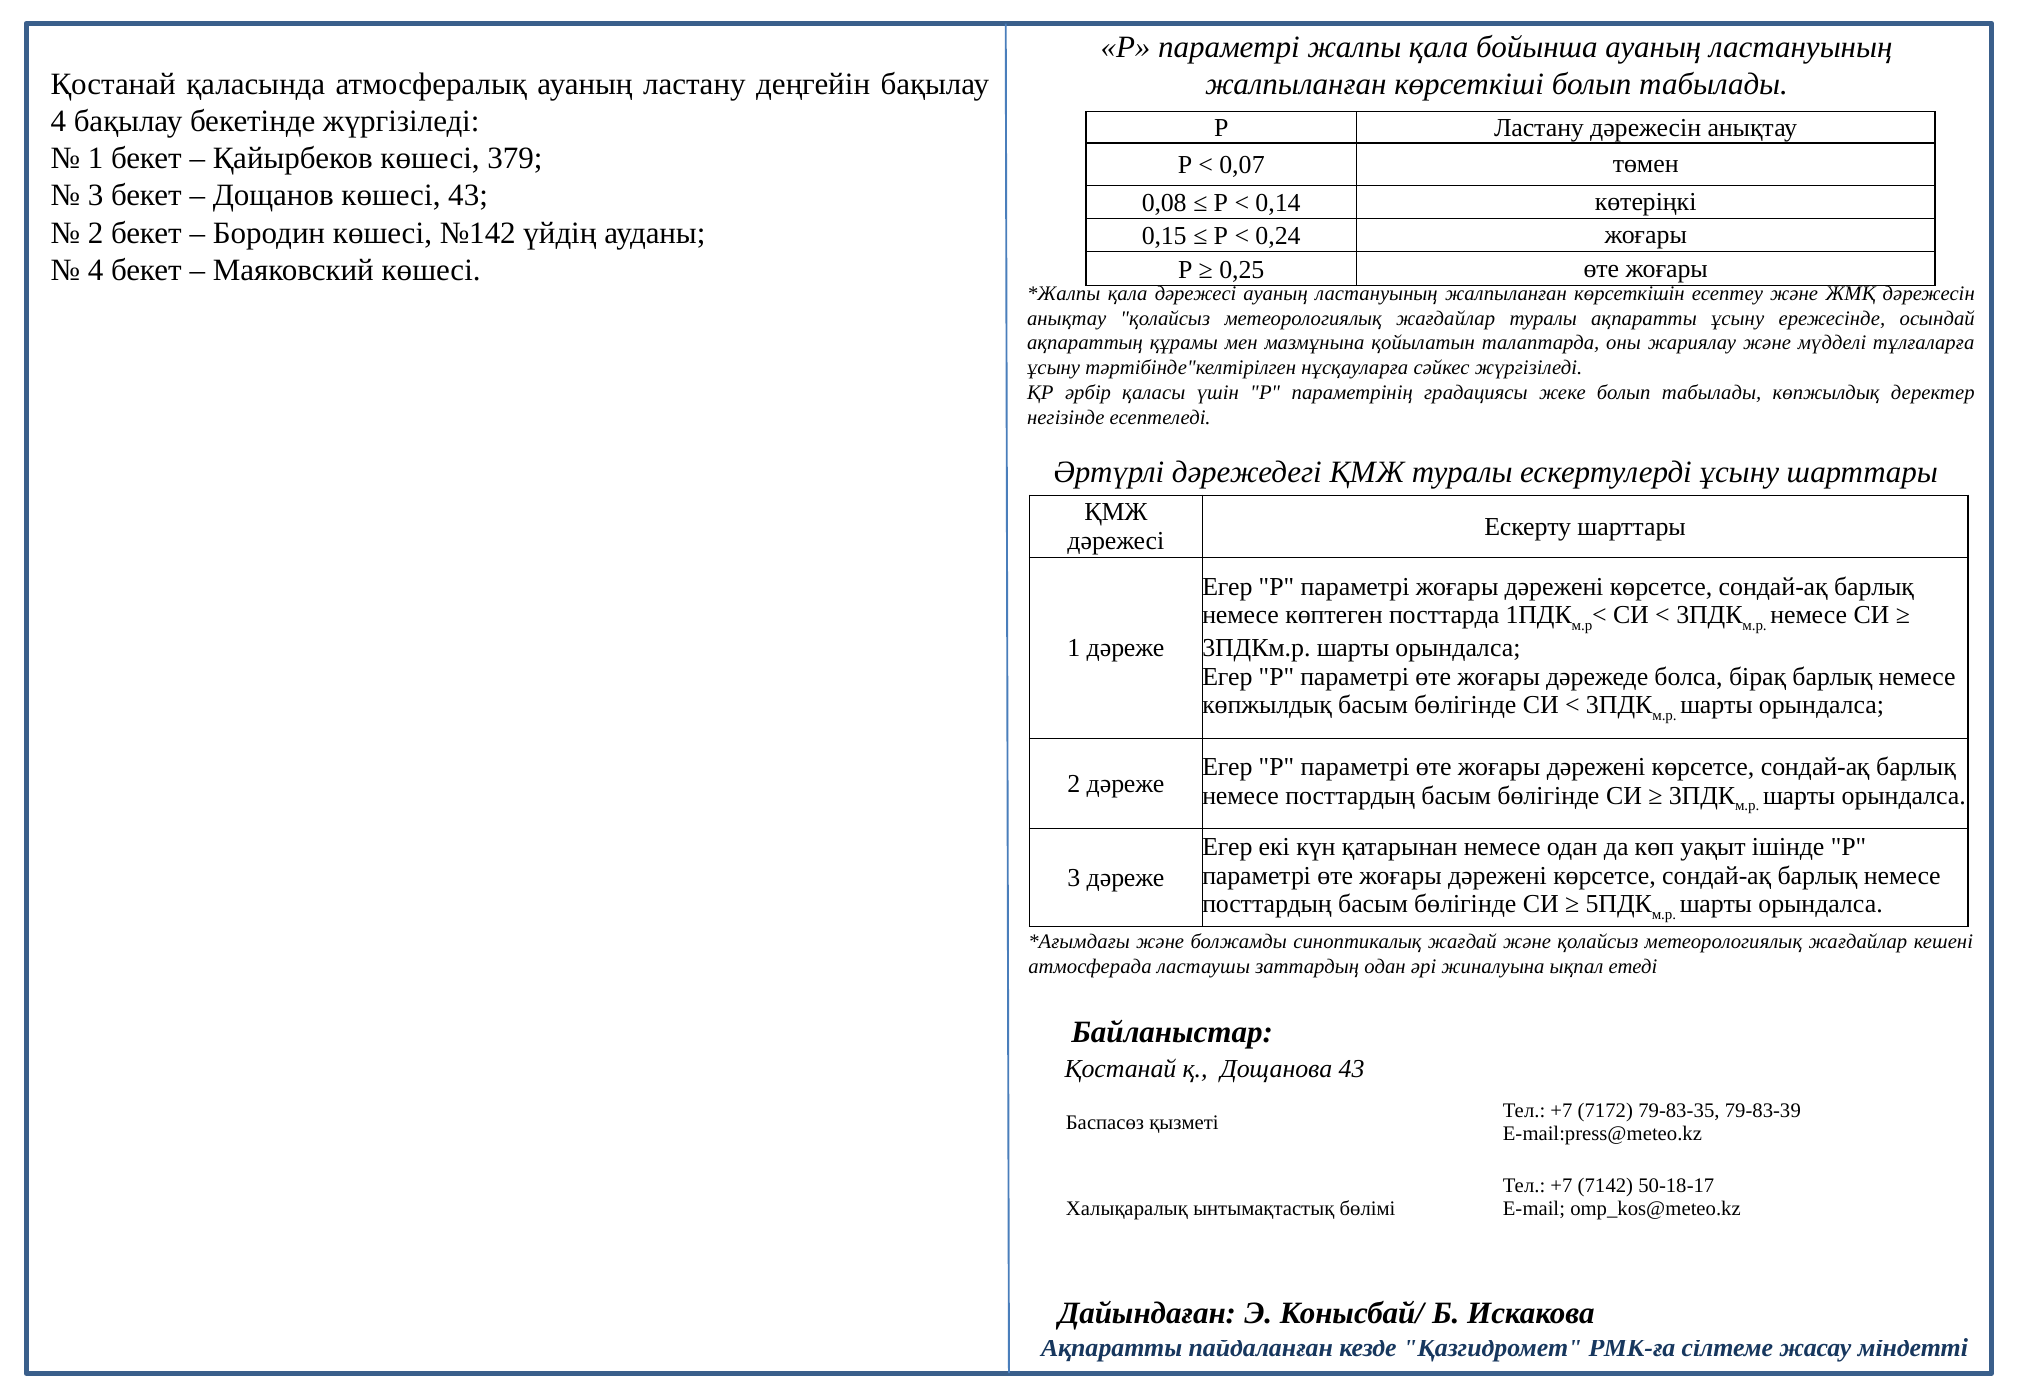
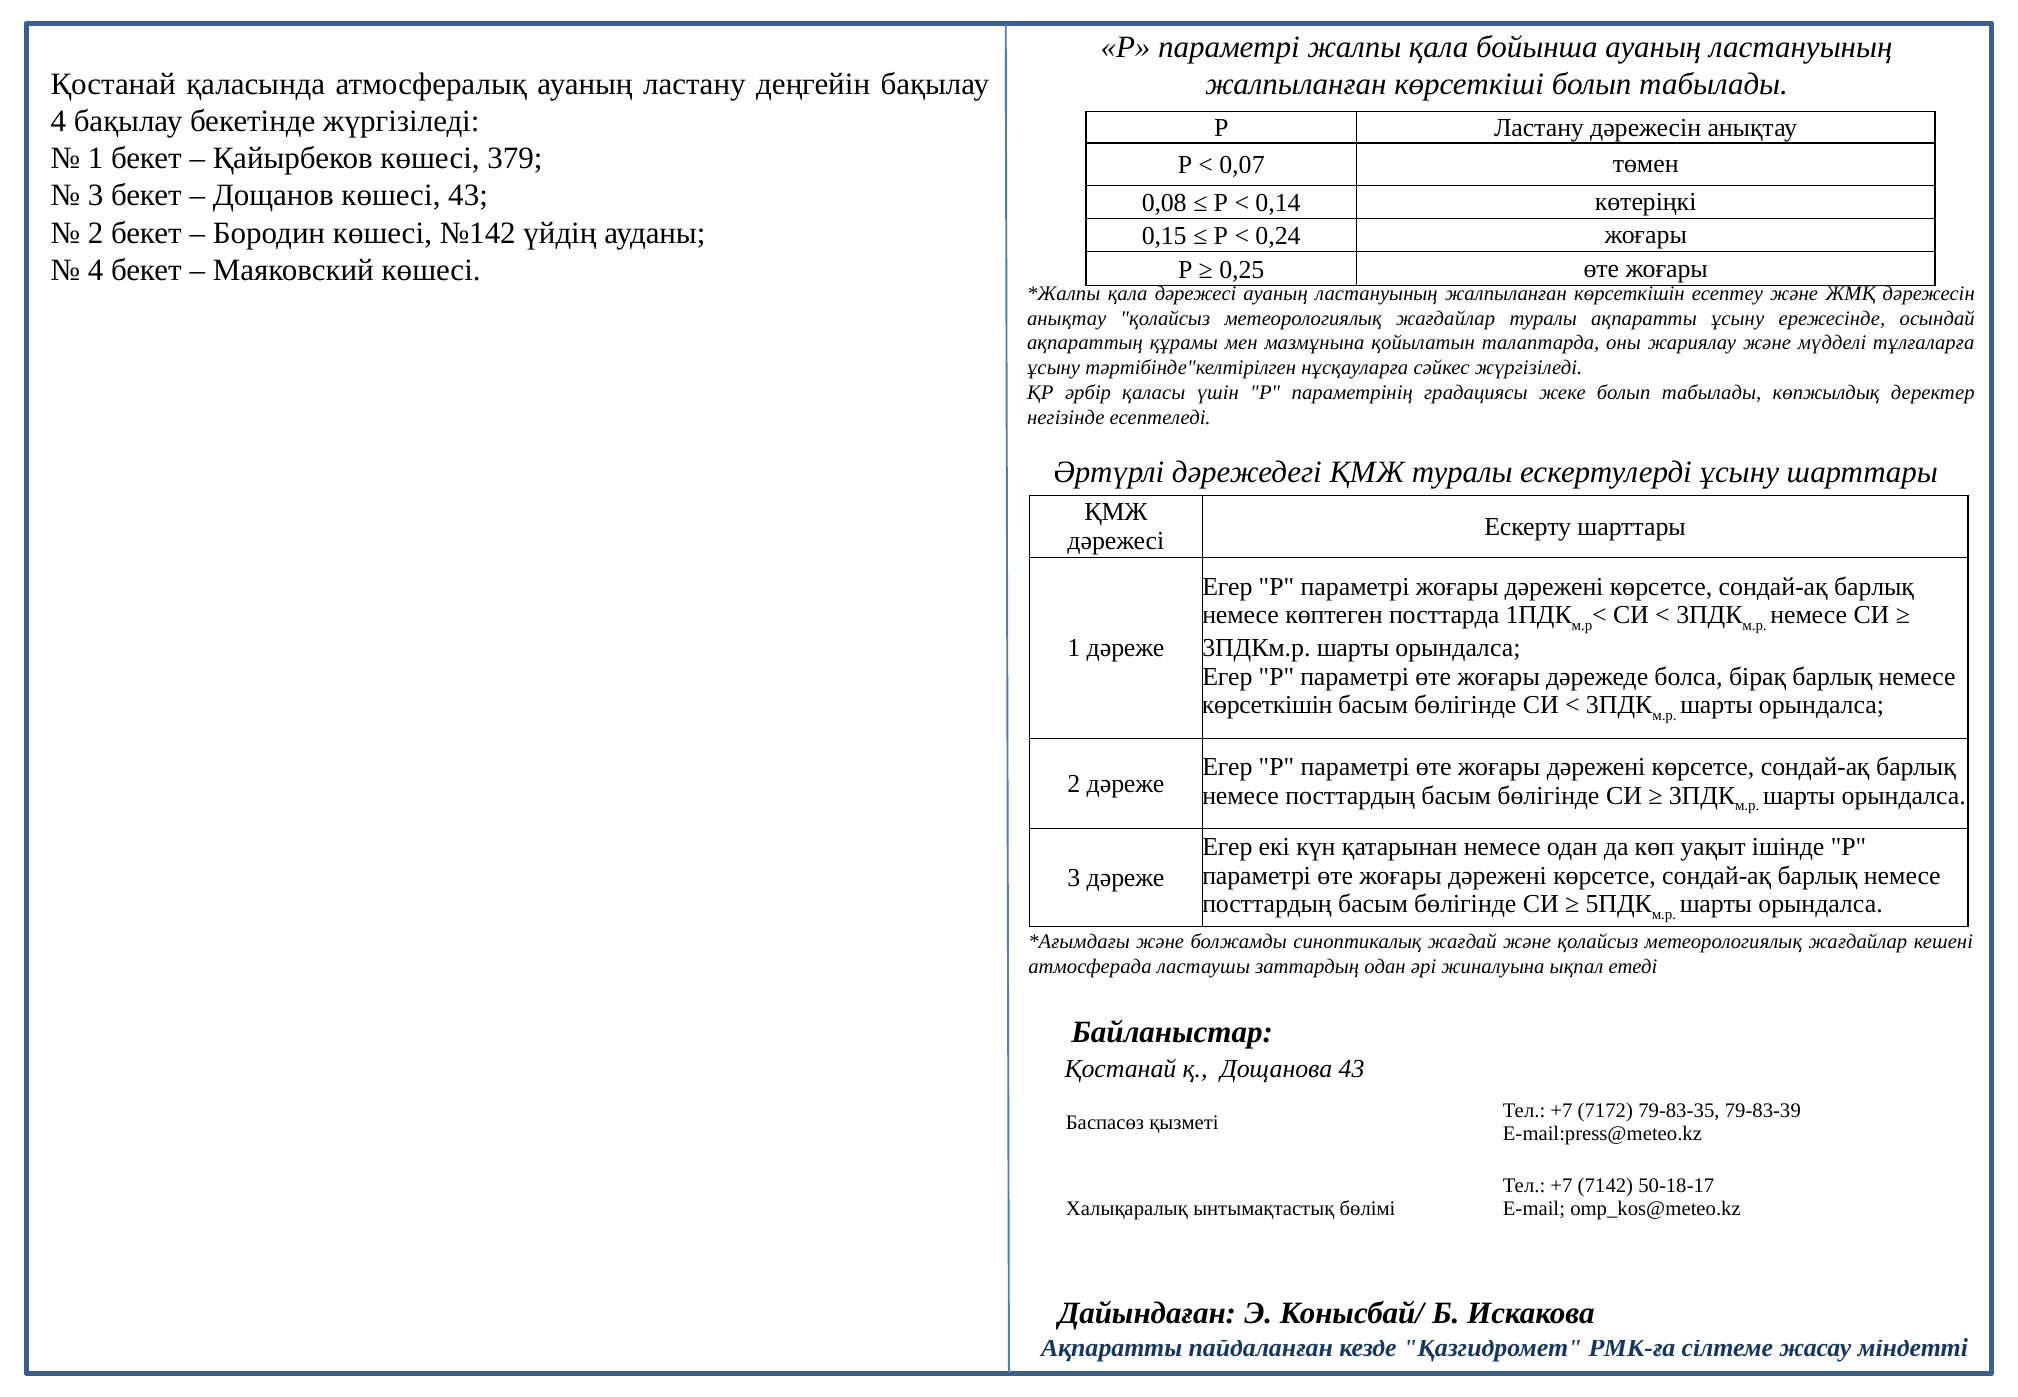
көпжылдық: көпжылдық -> көрсеткішін (1267, 705)
